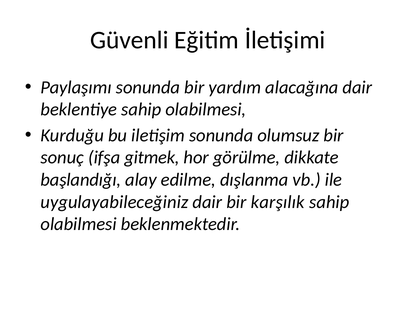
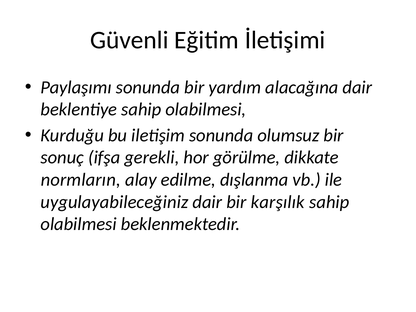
gitmek: gitmek -> gerekli (152, 158)
başlandığı: başlandığı -> normların (81, 180)
